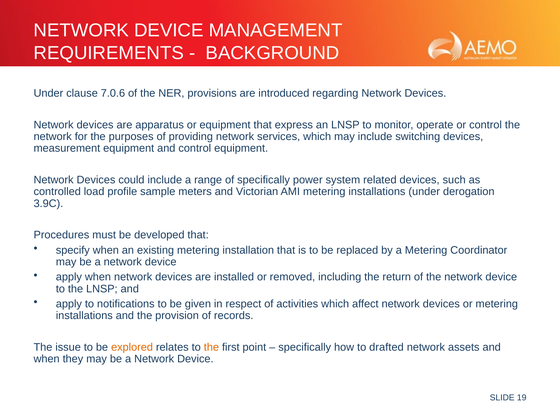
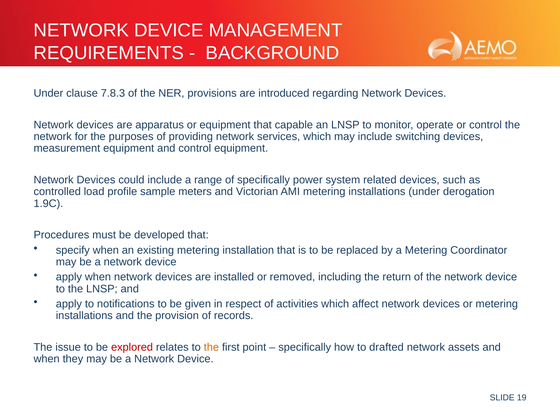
7.0.6: 7.0.6 -> 7.8.3 (113, 93)
express: express -> capable (294, 125)
3.9C: 3.9C -> 1.9C (48, 203)
explored colour: orange -> red (132, 347)
